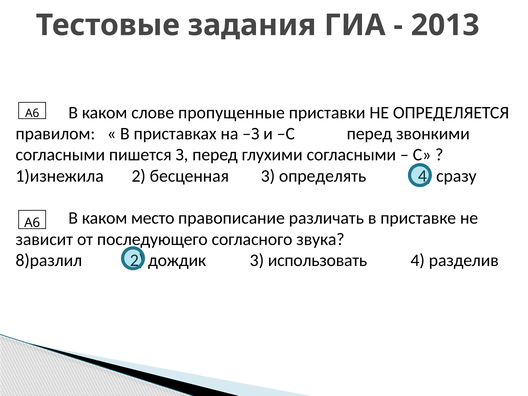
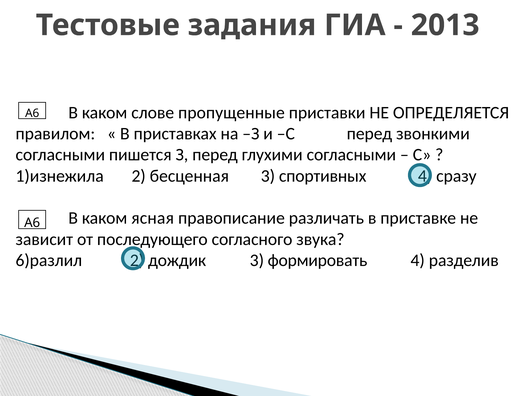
определять: определять -> спортивных (323, 176)
место: место -> ясная (153, 218)
8)разлил: 8)разлил -> 6)разлил (49, 260)
использовать: использовать -> формировать (318, 260)
